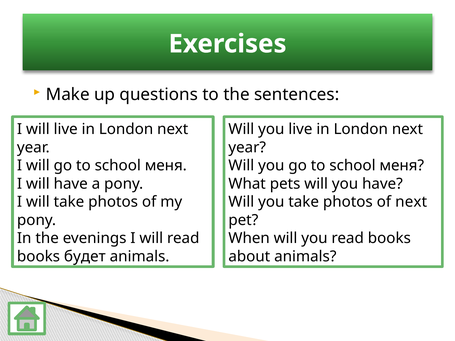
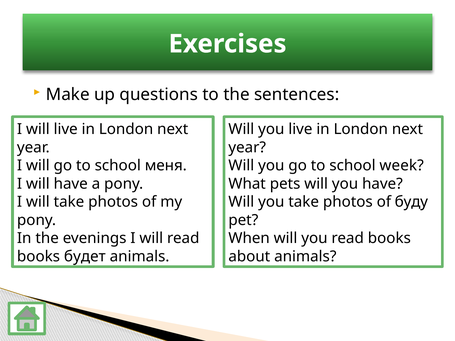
меня: меня -> week (402, 166)
of next: next -> буду (411, 202)
